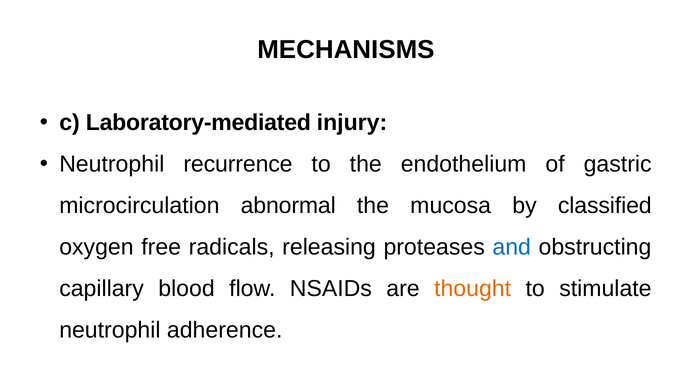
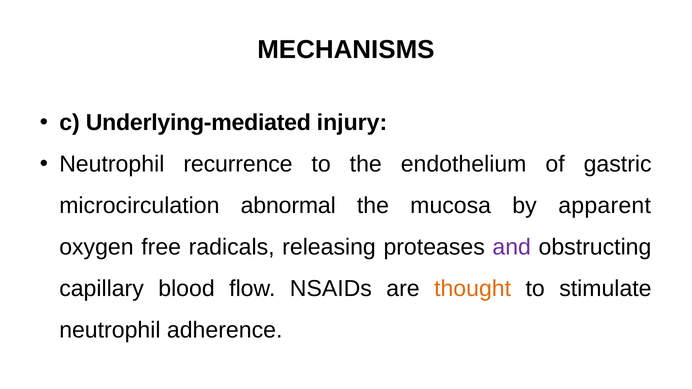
Laboratory-mediated: Laboratory-mediated -> Underlying-mediated (198, 123)
classified: classified -> apparent (605, 206)
and colour: blue -> purple (512, 247)
